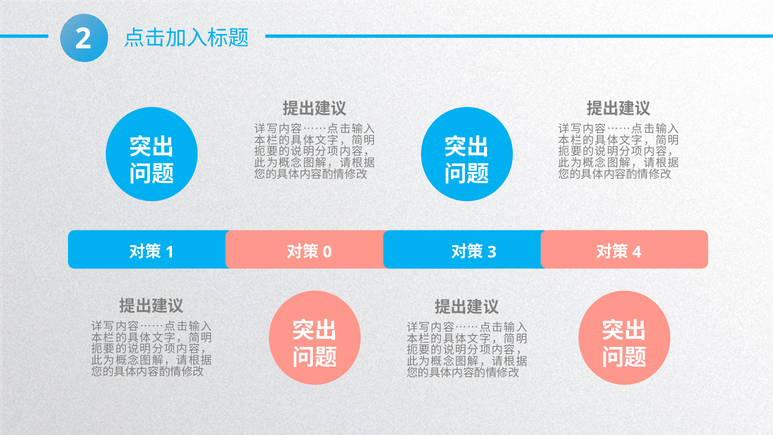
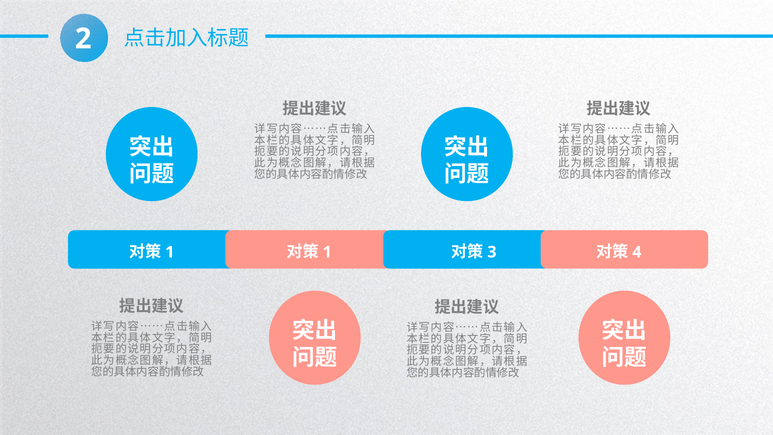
0: 0 -> 1 (327, 252)
